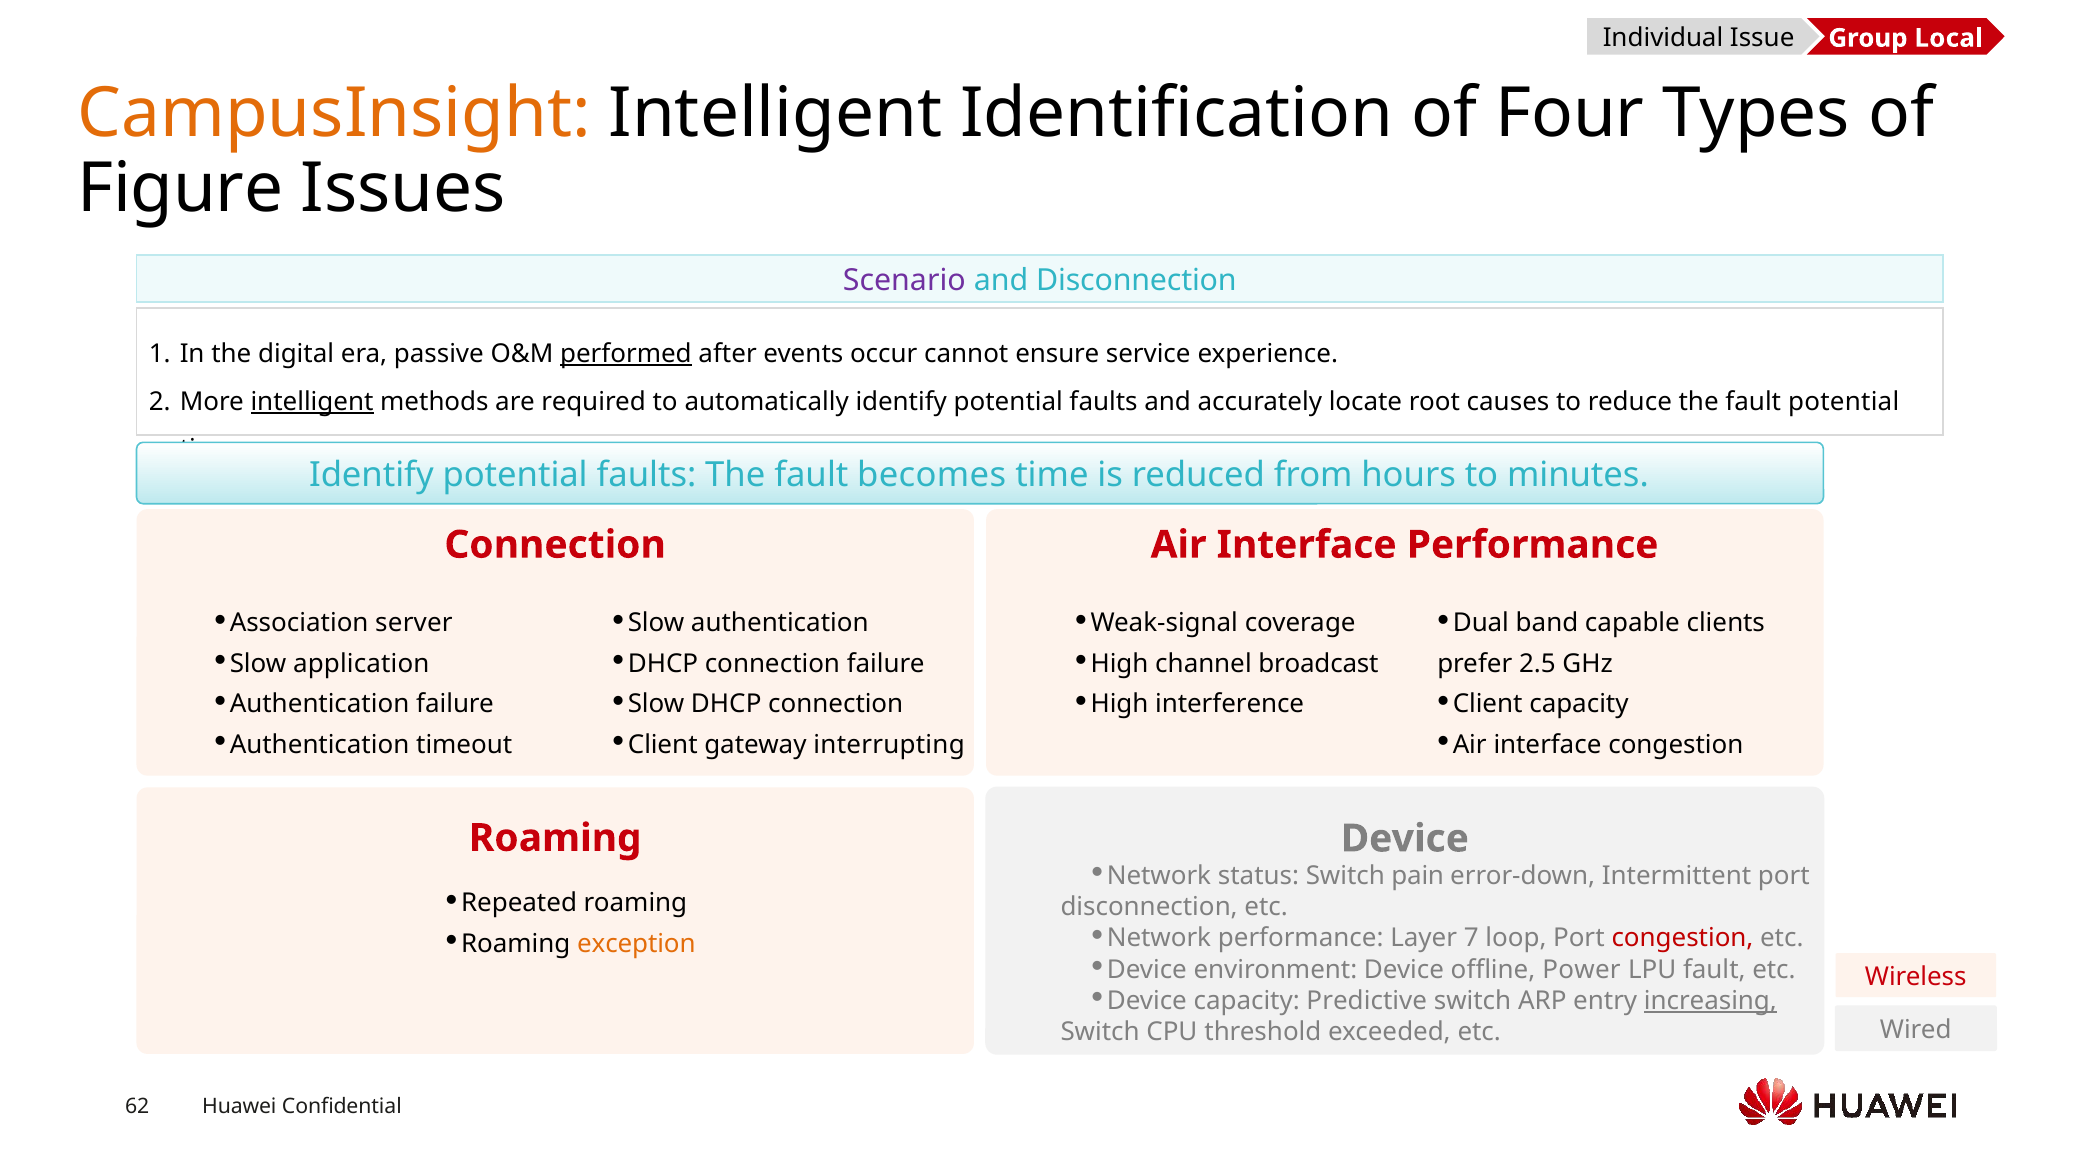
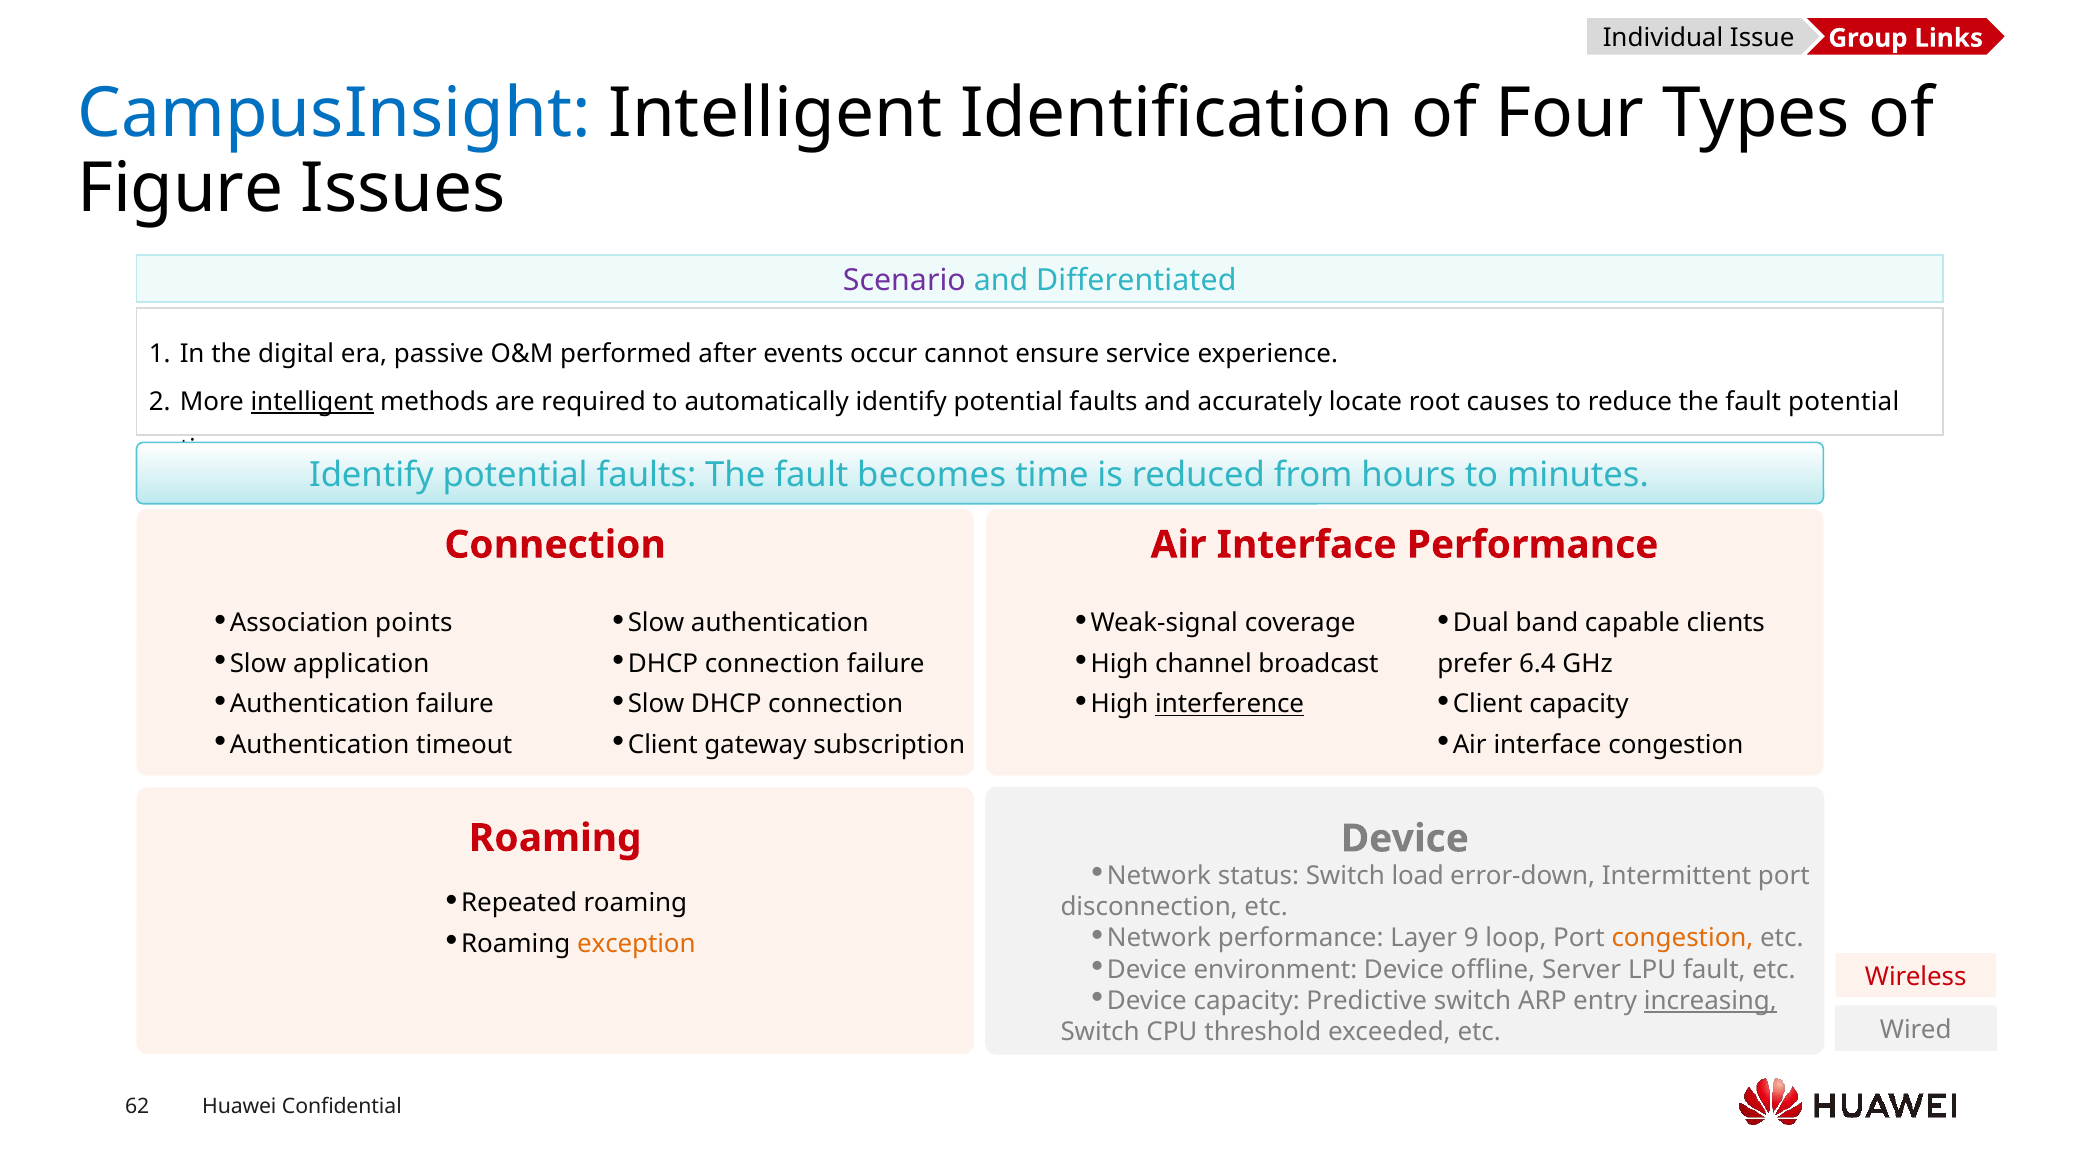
Local: Local -> Links (1949, 38)
CampusInsight colour: orange -> blue (334, 113)
and Disconnection: Disconnection -> Differentiated (1136, 280)
performed underline: present -> none (626, 354)
server: server -> points (414, 623)
2.5: 2.5 -> 6.4 (1537, 664)
interference underline: none -> present (1230, 704)
interrupting: interrupting -> subscription (889, 745)
pain: pain -> load (1418, 876)
7: 7 -> 9 (1471, 938)
congestion colour: red -> orange (1682, 938)
Power: Power -> Server (1582, 970)
